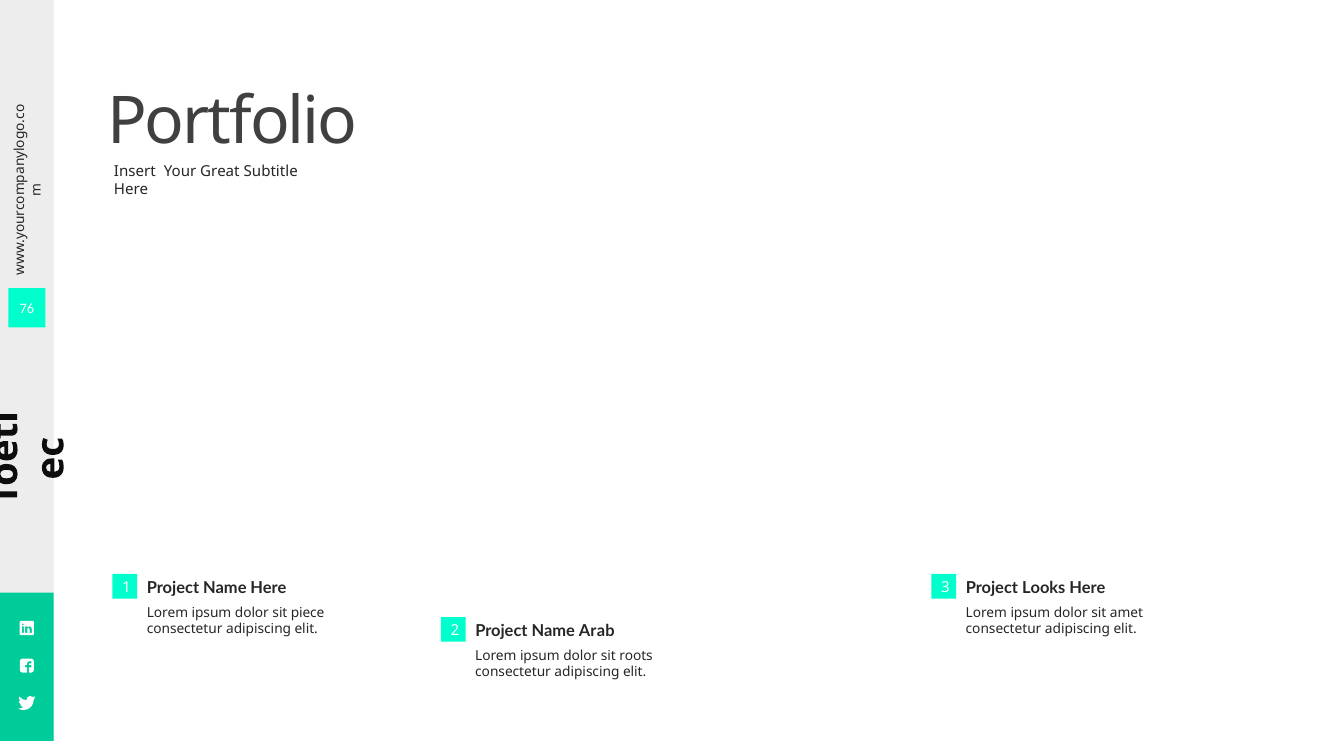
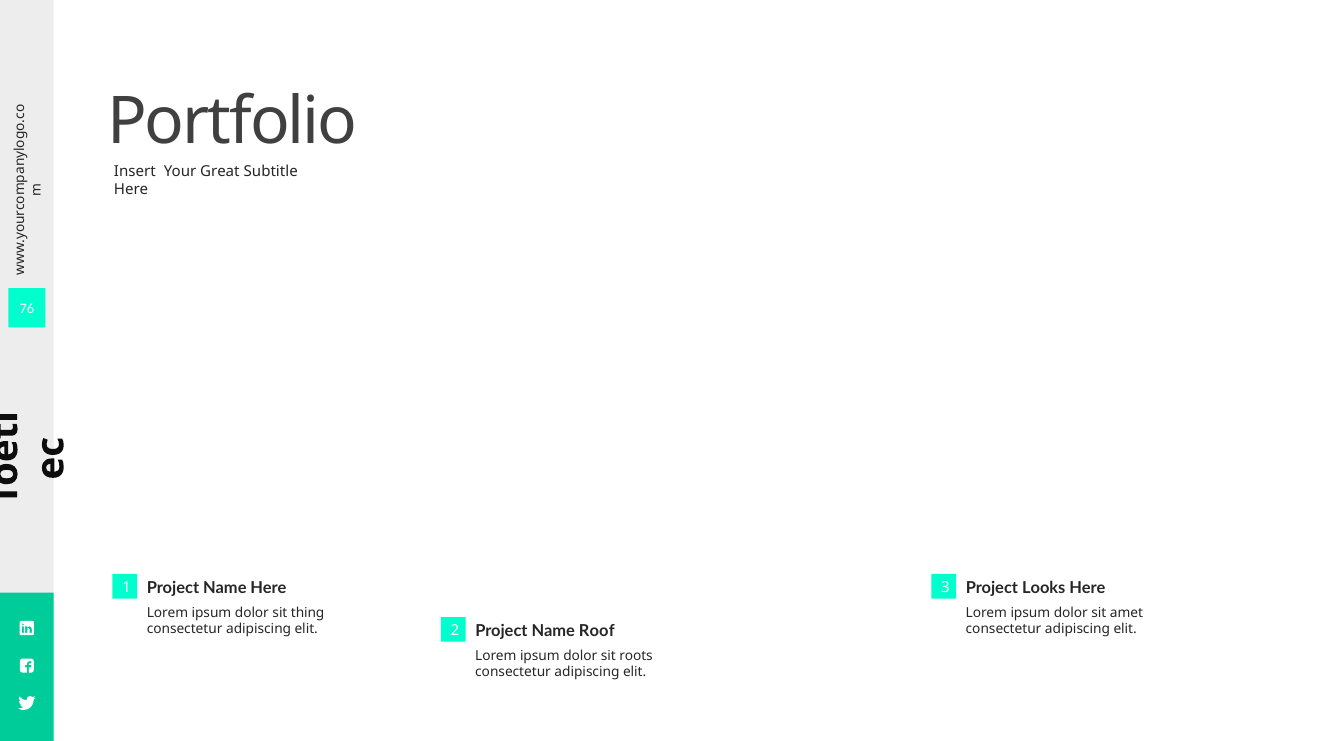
piece: piece -> thing (308, 612)
Arab: Arab -> Roof (597, 631)
